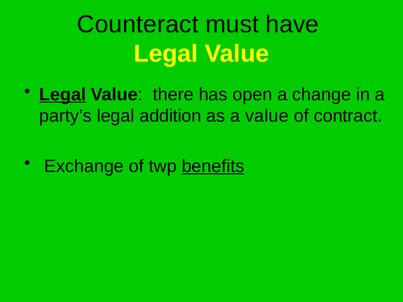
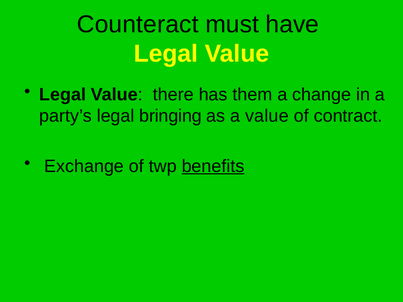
Legal underline: present -> none (63, 95)
open: open -> them (252, 95)
addition: addition -> bringing (171, 116)
